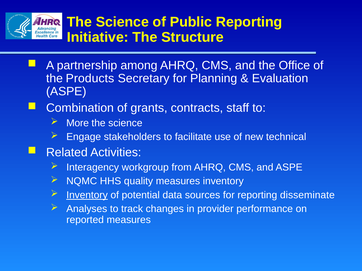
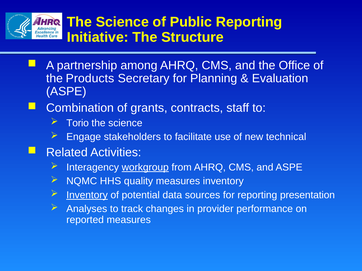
More: More -> Torio (78, 123)
workgroup underline: none -> present (145, 168)
disseminate: disseminate -> presentation (307, 195)
